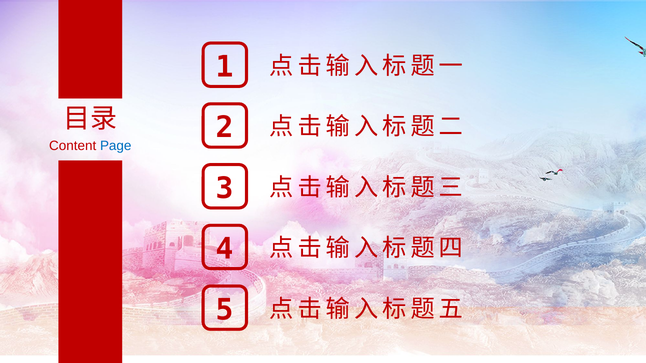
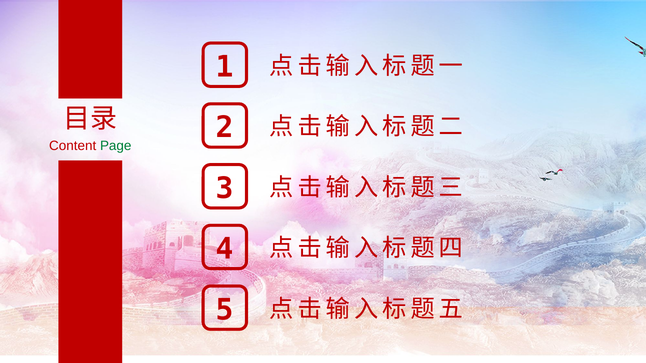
Page colour: blue -> green (116, 146)
